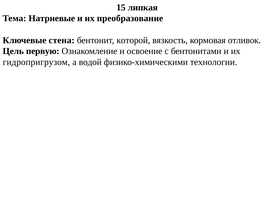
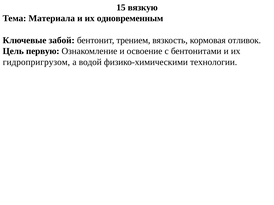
липкая: липкая -> вязкую (143, 7)
Натриевые: Натриевые -> Материала (52, 18)
преобразование: преобразование -> одновременным (130, 18)
стена: стена -> забой (62, 40)
которой: которой -> трением (133, 40)
